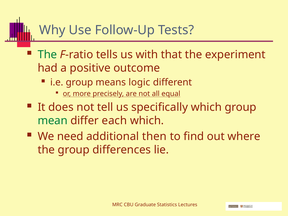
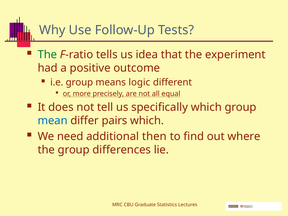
with: with -> idea (147, 55)
mean colour: green -> blue (53, 121)
each: each -> pairs (115, 121)
